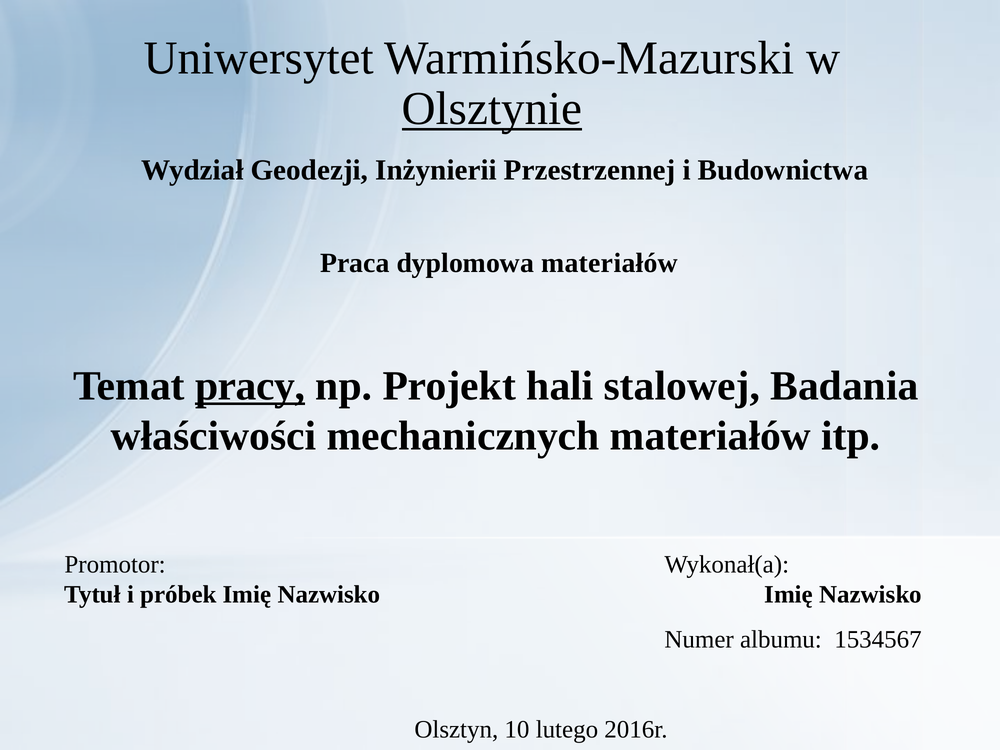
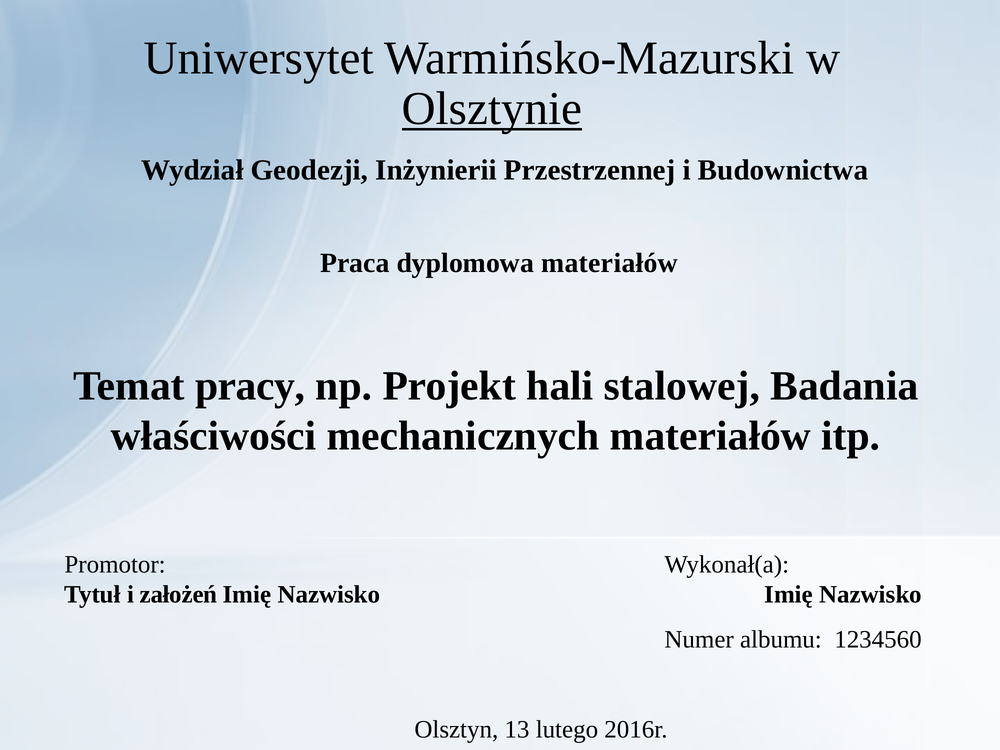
pracy underline: present -> none (250, 386)
próbek: próbek -> założeń (178, 595)
1534567: 1534567 -> 1234560 (878, 640)
10: 10 -> 13 (517, 730)
